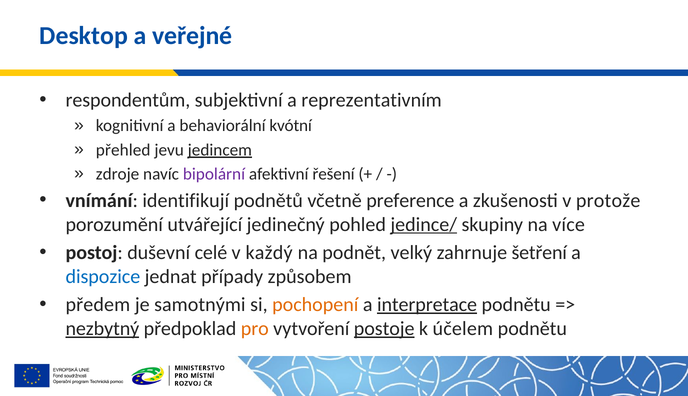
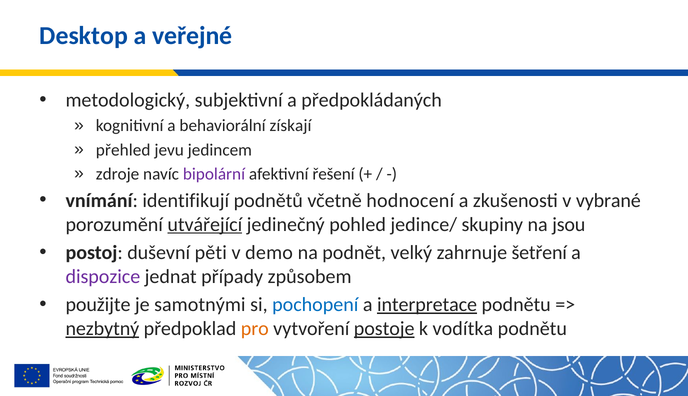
respondentům: respondentům -> metodologický (128, 100)
reprezentativním: reprezentativním -> předpokládaných (372, 100)
kvótní: kvótní -> získají (291, 126)
jedincem underline: present -> none (220, 150)
preference: preference -> hodnocení (410, 201)
protože: protože -> vybrané (608, 201)
utvářející underline: none -> present (205, 225)
jedince/ underline: present -> none (424, 225)
více: více -> jsou (569, 225)
celé: celé -> pěti (211, 253)
každý: každý -> demo (269, 253)
dispozice colour: blue -> purple (103, 277)
předem: předem -> použijte (98, 305)
pochopení colour: orange -> blue (315, 305)
účelem: účelem -> vodítka (463, 329)
